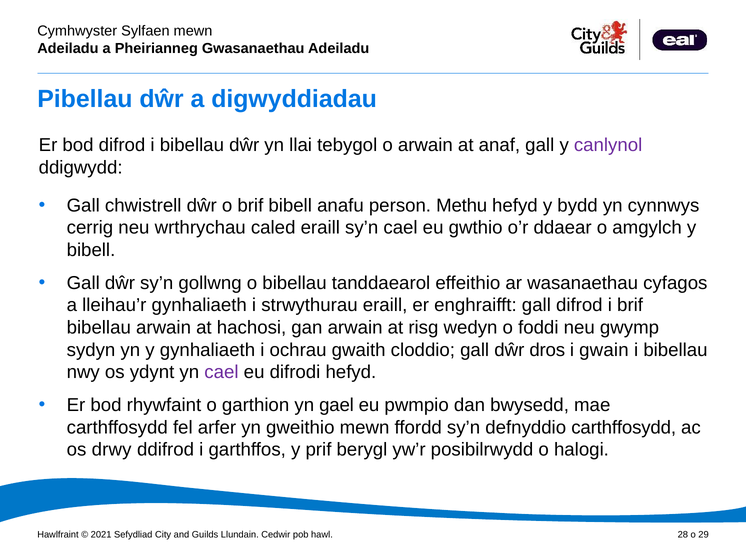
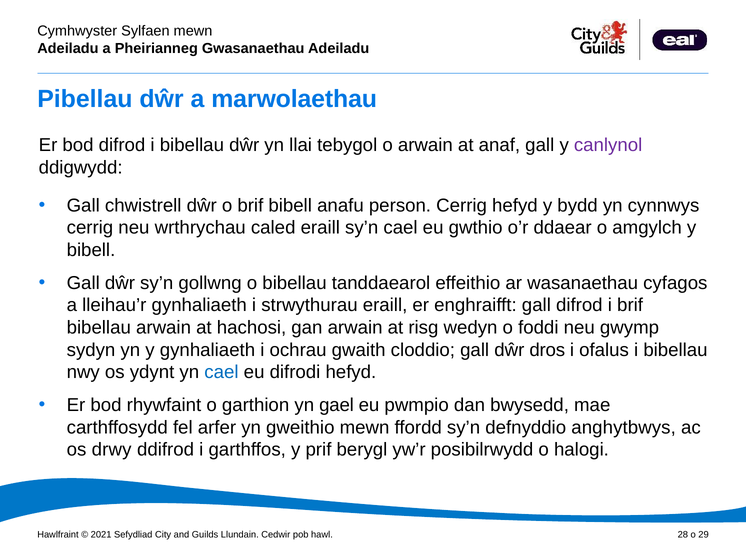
digwyddiadau: digwyddiadau -> marwolaethau (294, 99)
person Methu: Methu -> Cerrig (462, 206)
gwain: gwain -> ofalus (604, 350)
cael colour: purple -> blue (221, 373)
defnyddio carthffosydd: carthffosydd -> anghytbwys (624, 428)
